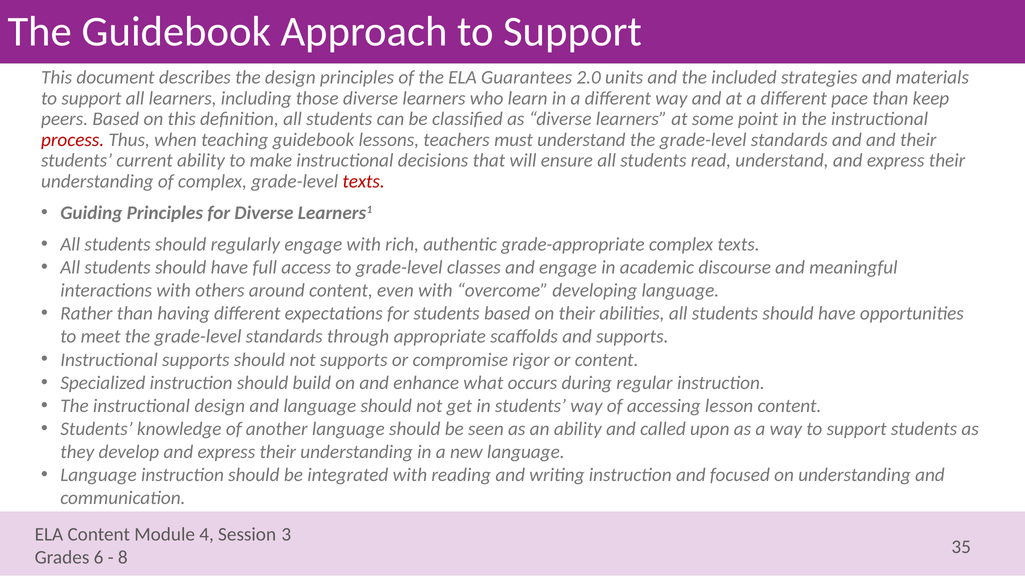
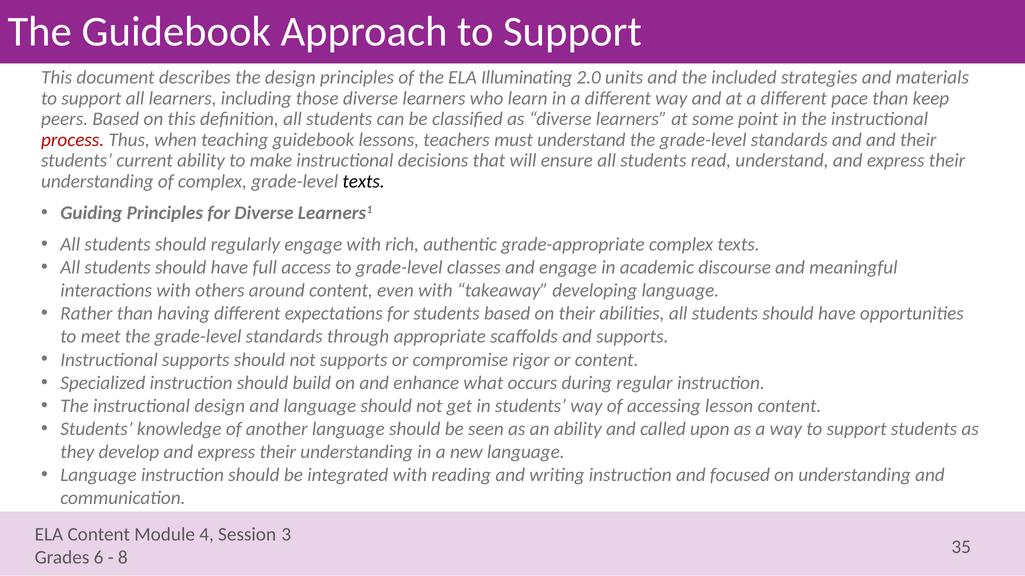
Guarantees: Guarantees -> Illuminating (527, 78)
texts colour: red -> black (364, 182)
overcome: overcome -> takeaway (503, 291)
